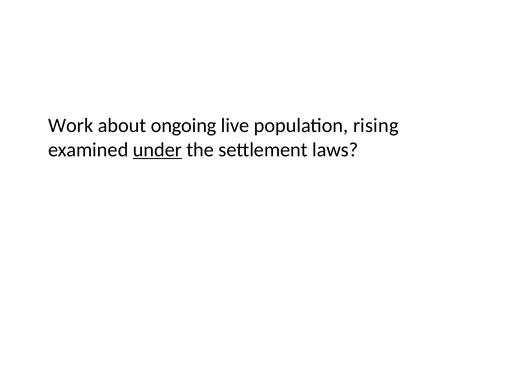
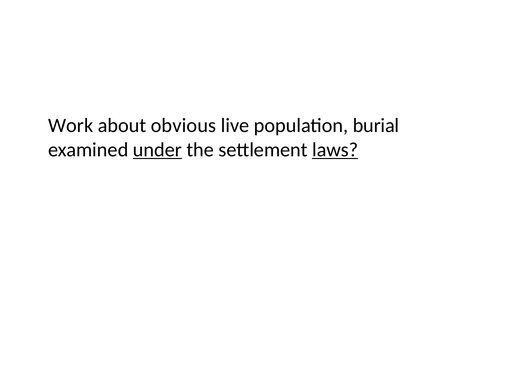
ongoing: ongoing -> obvious (183, 126)
rising: rising -> burial (376, 126)
laws underline: none -> present (335, 150)
